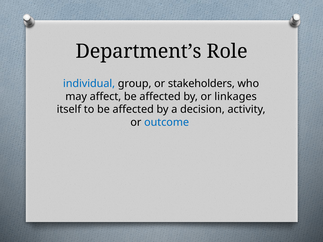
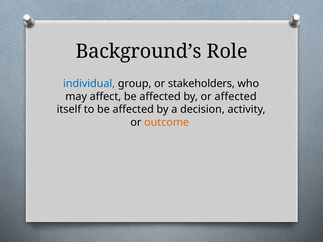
Department’s: Department’s -> Background’s (139, 51)
or linkages: linkages -> affected (236, 97)
outcome colour: blue -> orange (167, 122)
